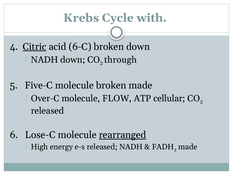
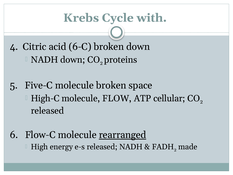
Citric underline: present -> none (35, 47)
through: through -> proteins (121, 60)
broken made: made -> space (140, 85)
Over-C: Over-C -> High-C (45, 98)
Lose-C: Lose-C -> Flow-C (40, 135)
